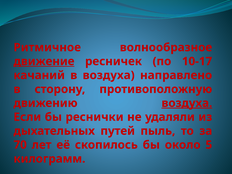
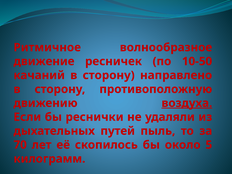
движение underline: present -> none (44, 61)
10-17: 10-17 -> 10-50 (197, 61)
качаний в воздуха: воздуха -> сторону (109, 75)
